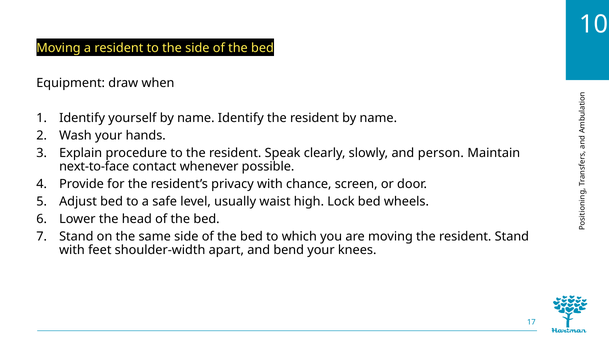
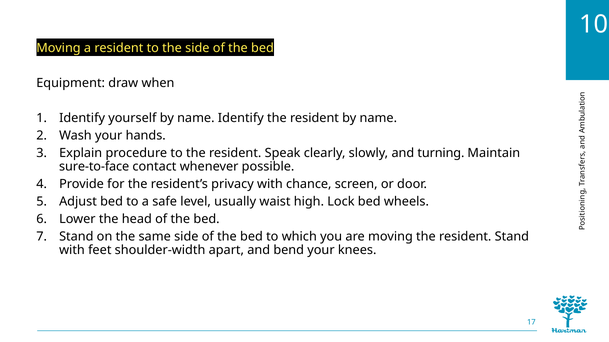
person: person -> turning (441, 153)
next-to-face: next-to-face -> sure-to-face (94, 167)
